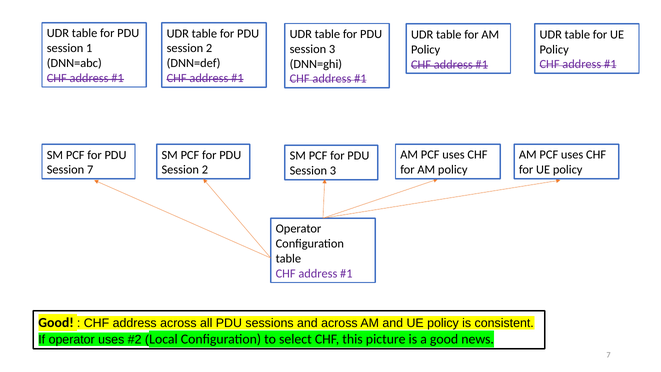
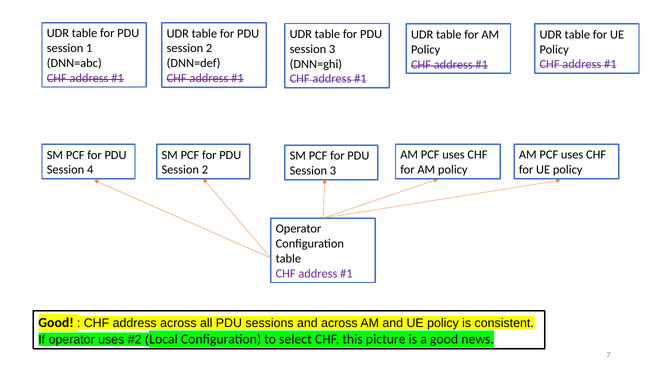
Session 7: 7 -> 4 (90, 170)
